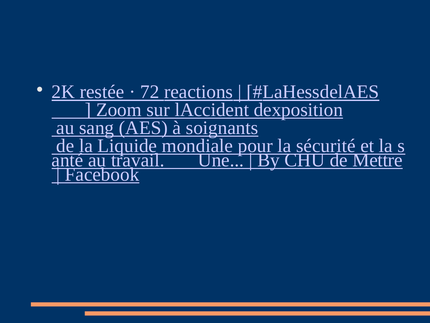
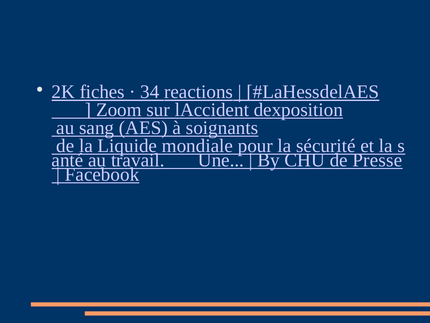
restée: restée -> fiches (102, 92)
72: 72 -> 34 (150, 92)
Mettre: Mettre -> Presse (377, 160)
